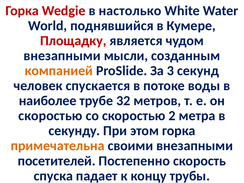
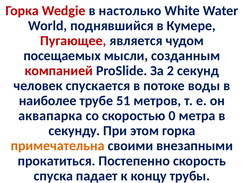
Площадку: Площадку -> Пугающее (73, 41)
внезапными: внезапными -> посещаемых (62, 56)
компанией colour: orange -> red (59, 71)
3: 3 -> 2 (170, 71)
32: 32 -> 51 (123, 101)
скоростью: скоростью -> аквапарка (50, 116)
2: 2 -> 0 (172, 116)
посетителей: посетителей -> прокатиться (57, 161)
